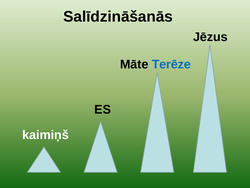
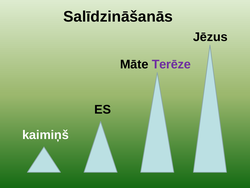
Terēze colour: blue -> purple (171, 64)
